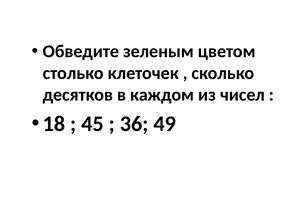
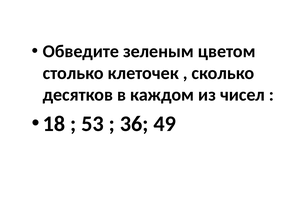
45: 45 -> 53 (93, 124)
